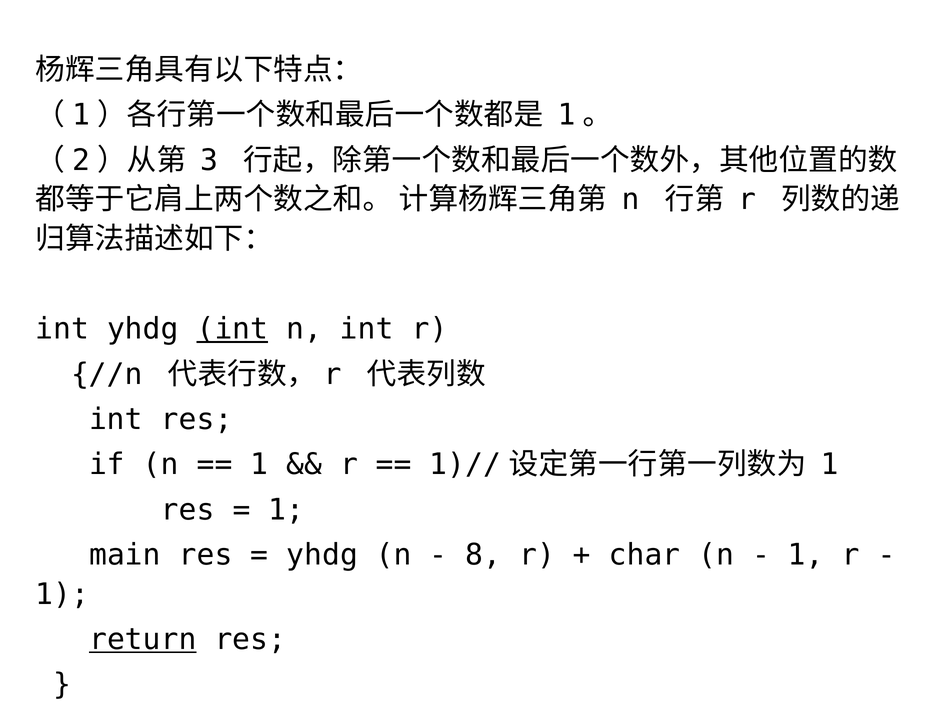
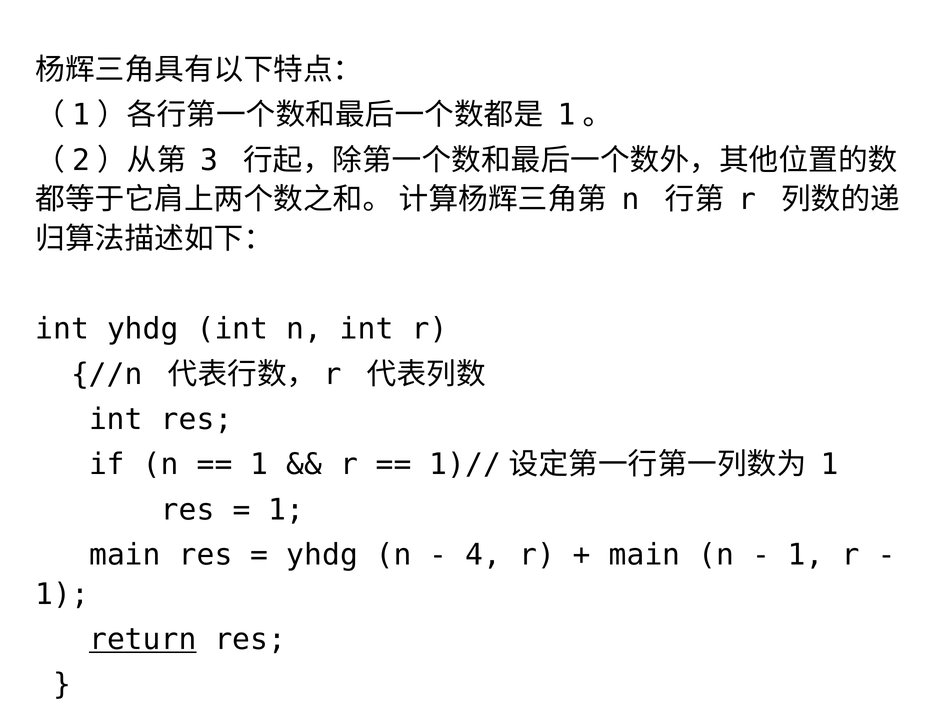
int underline: present -> none (232, 329)
8: 8 -> 4 (483, 555)
char: char -> main (645, 555)
